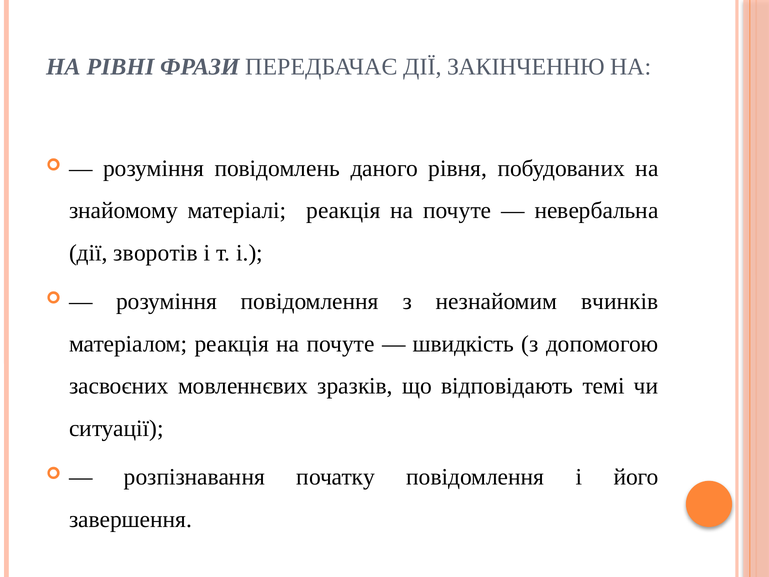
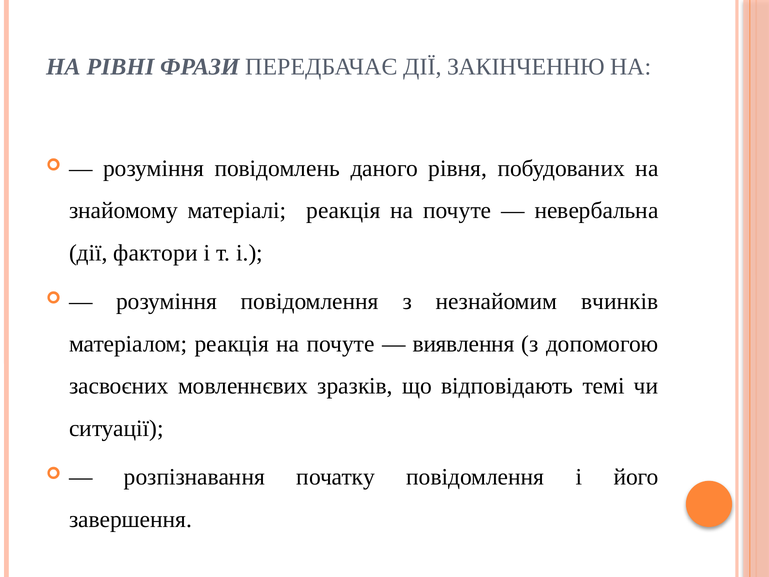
зворотів: зворотів -> фактори (156, 253)
швидкість: швидкість -> виявлення (464, 344)
